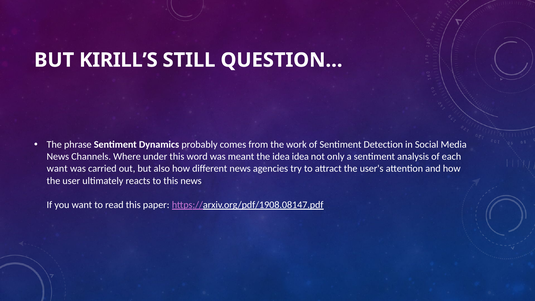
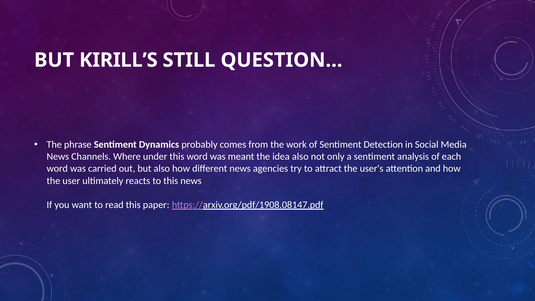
idea idea: idea -> also (300, 157)
want: want -> word (57, 169)
